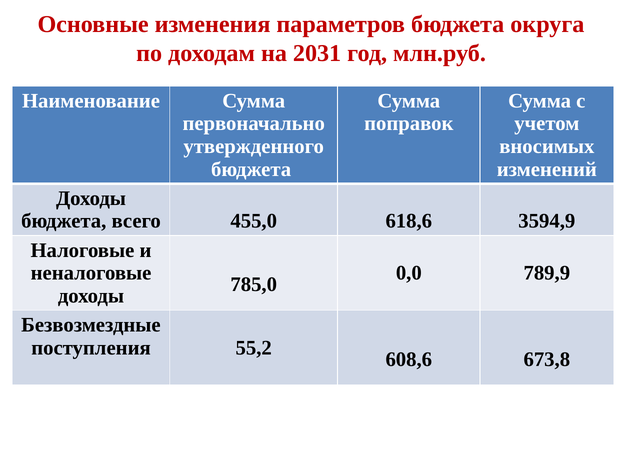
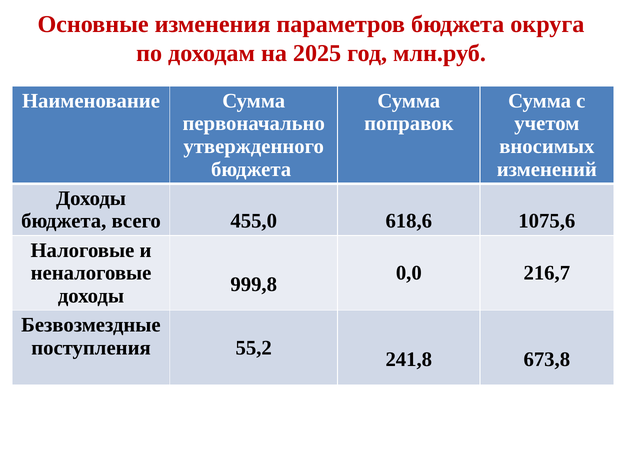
2031: 2031 -> 2025 (317, 53)
3594,9: 3594,9 -> 1075,6 (547, 222)
789,9: 789,9 -> 216,7 (547, 274)
785,0: 785,0 -> 999,8 (254, 285)
608,6: 608,6 -> 241,8 (409, 360)
